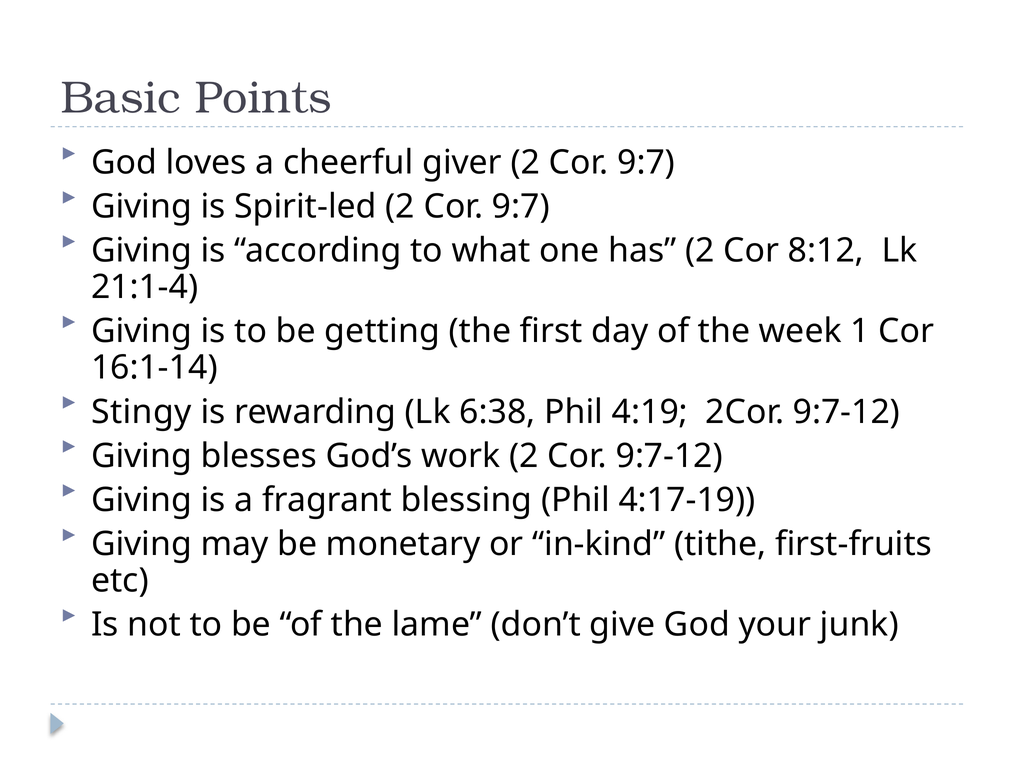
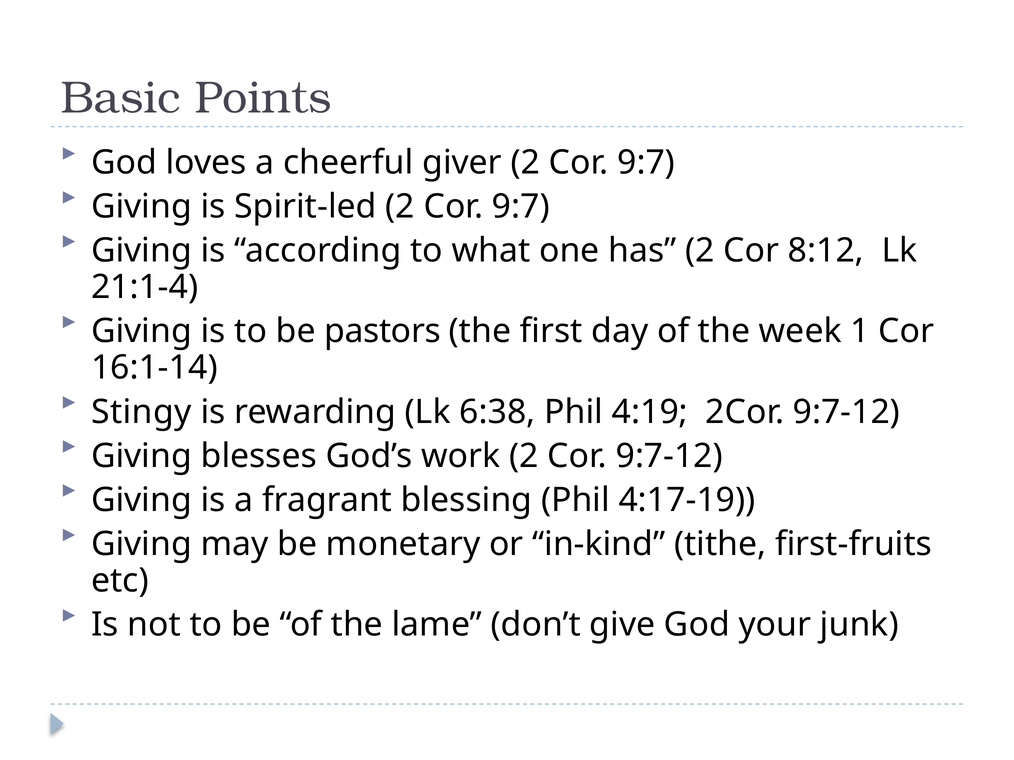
getting: getting -> pastors (382, 332)
